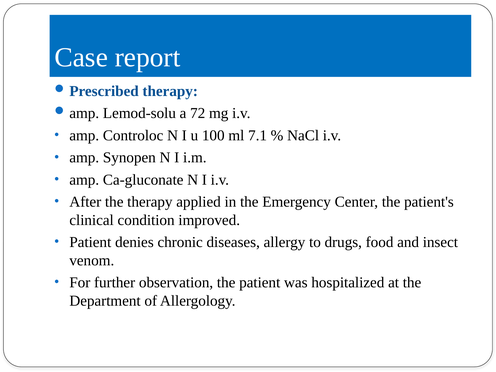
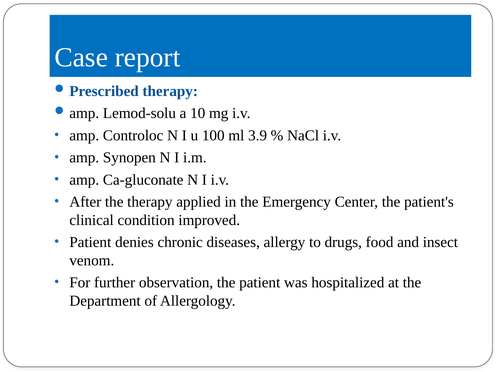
72: 72 -> 10 (198, 113)
7.1: 7.1 -> 3.9 (258, 135)
